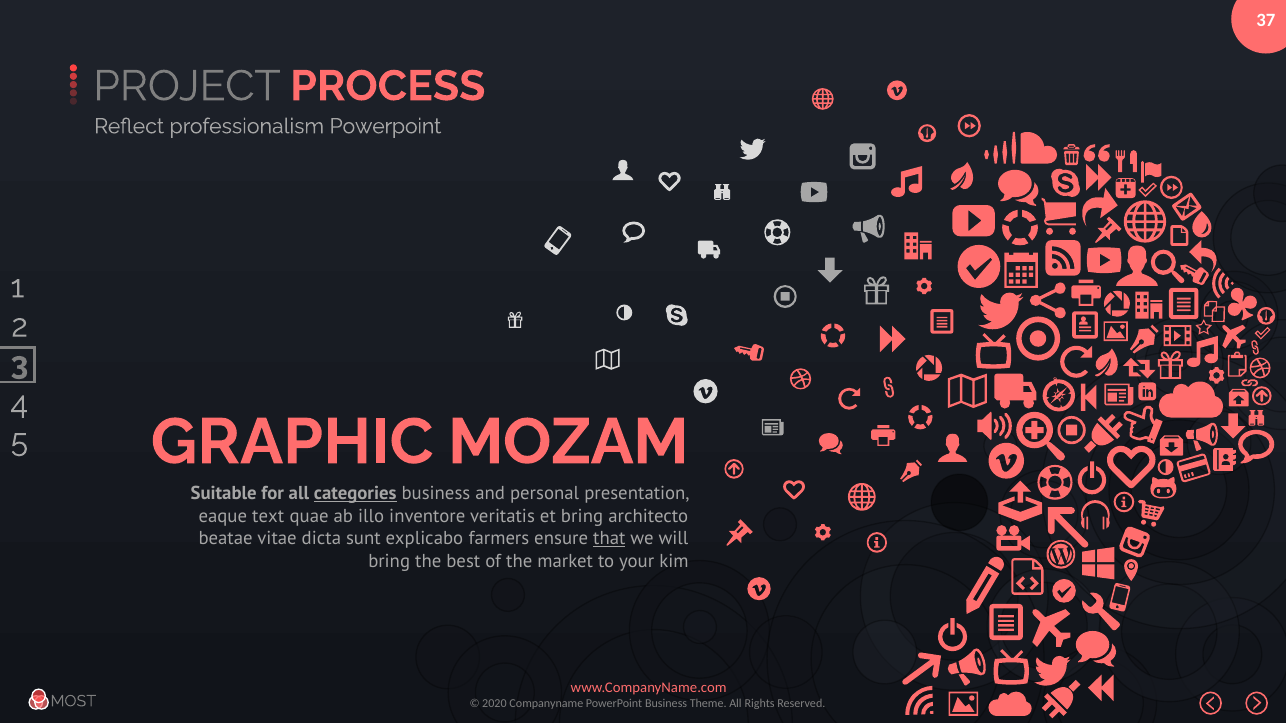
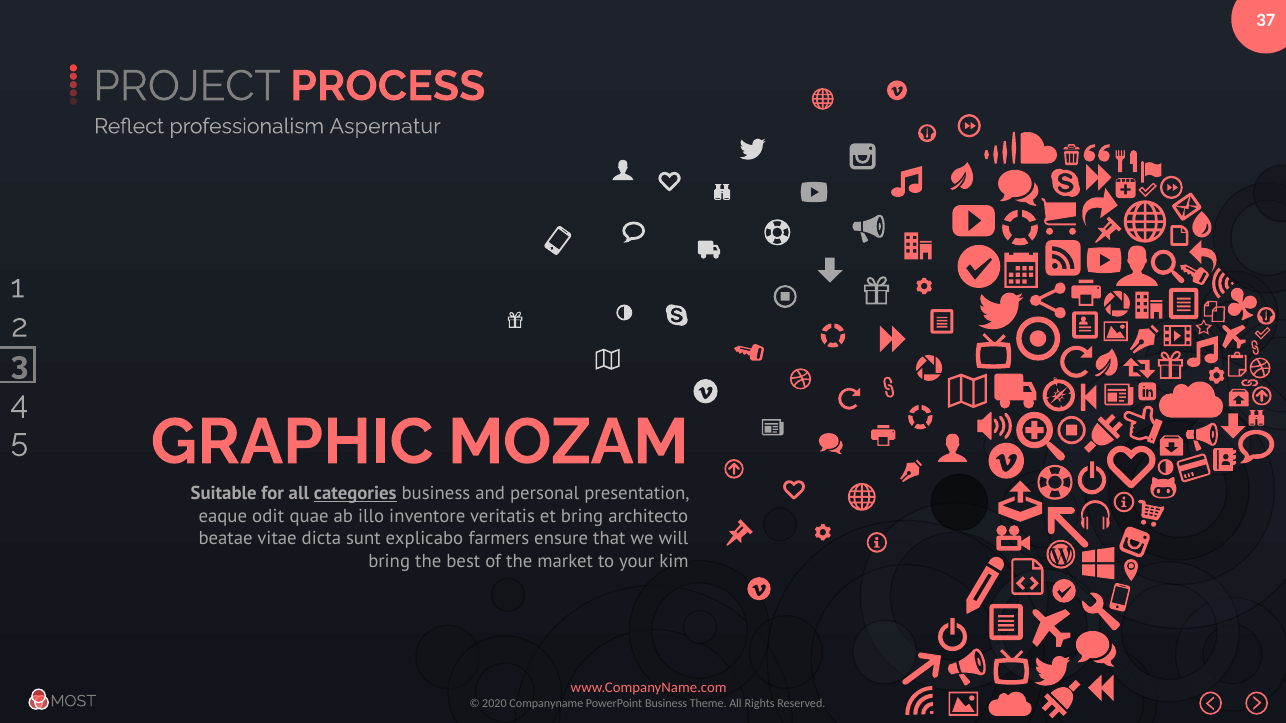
professionalism Powerpoint: Powerpoint -> Aspernatur (385, 126)
text: text -> odit (268, 516)
that underline: present -> none (609, 539)
